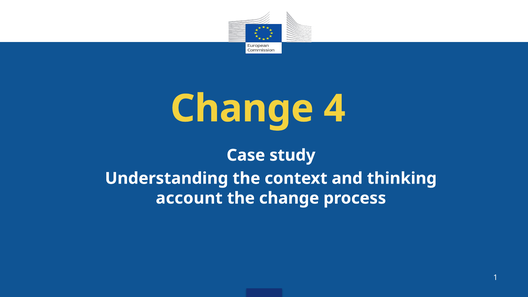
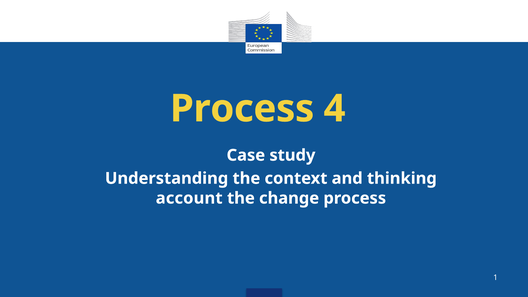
Change: Change -> Process (242, 109)
